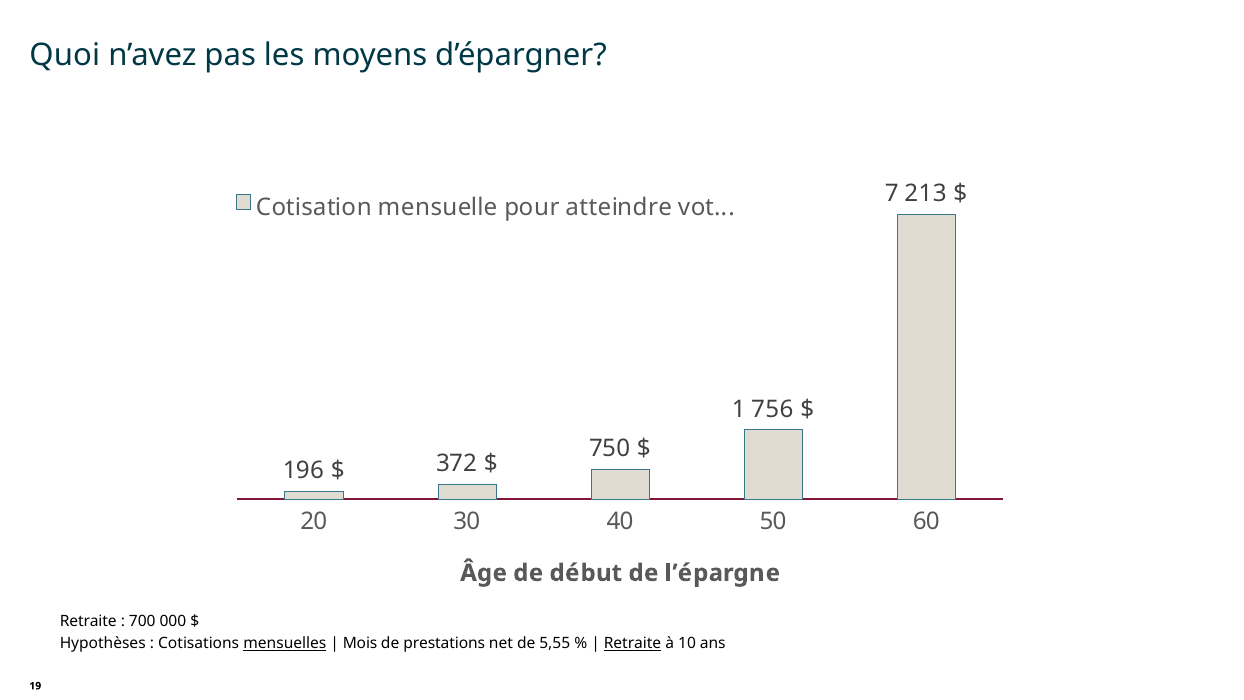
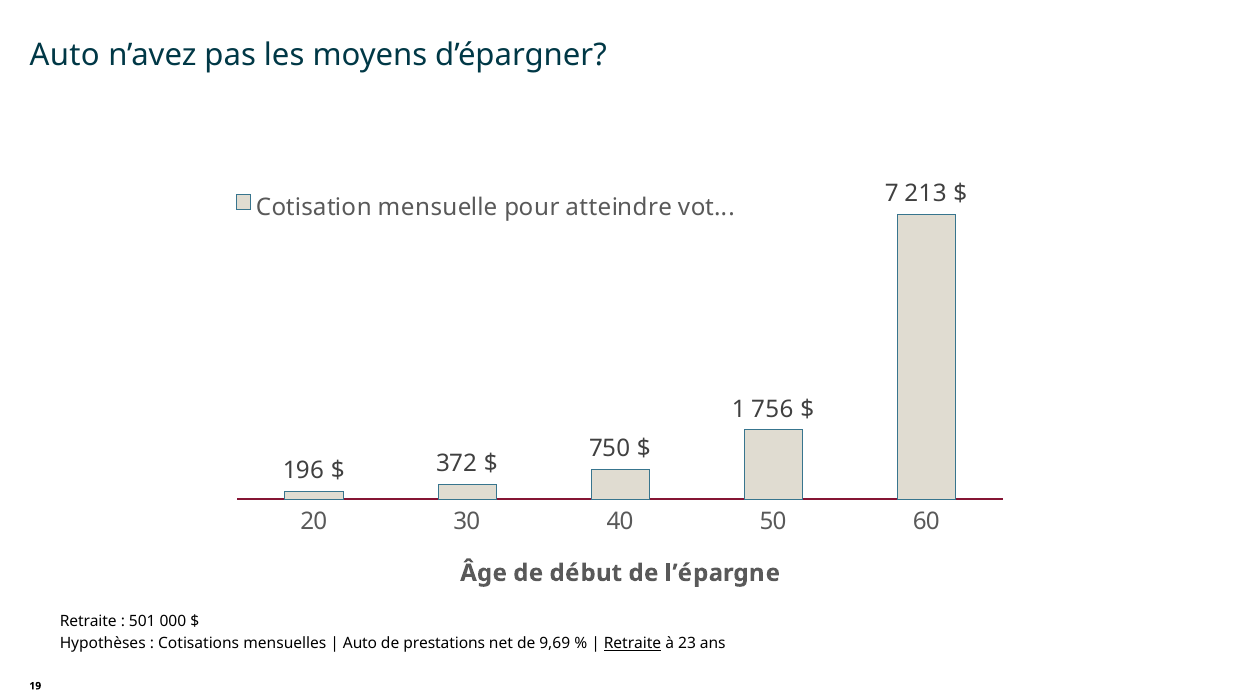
Quoi: Quoi -> Auto (65, 55)
700: 700 -> 501 (142, 621)
mensuelles underline: present -> none (285, 643)
Mois: Mois -> Auto (360, 643)
5,55: 5,55 -> 9,69 (555, 643)
10: 10 -> 23 (687, 643)
